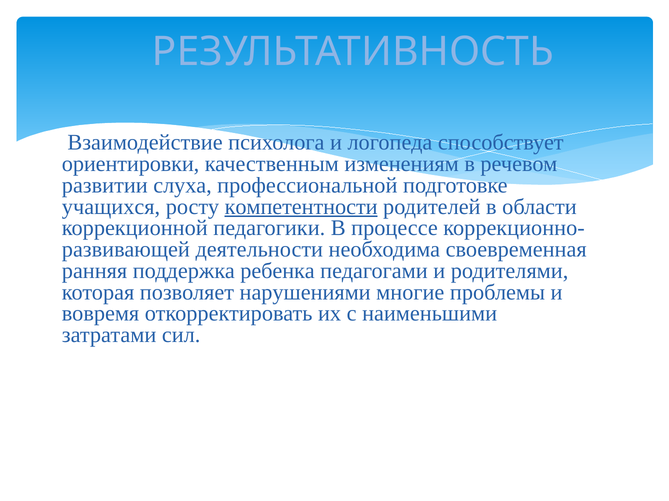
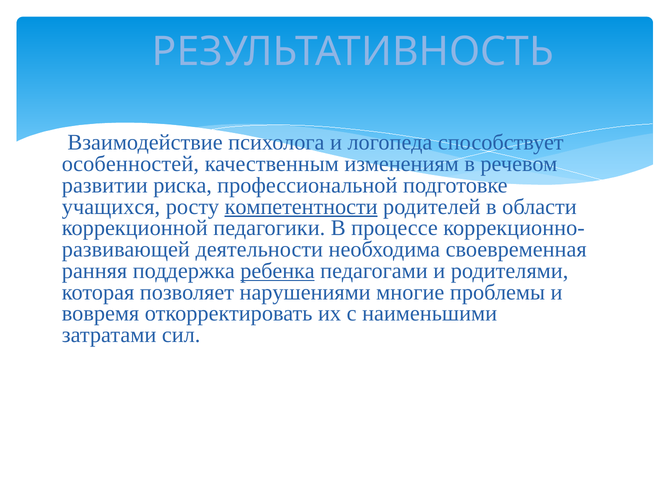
ориентировки: ориентировки -> особенностей (130, 164)
слуха: слуха -> риска (183, 186)
ребенка underline: none -> present (278, 271)
